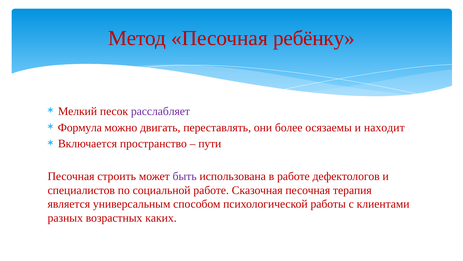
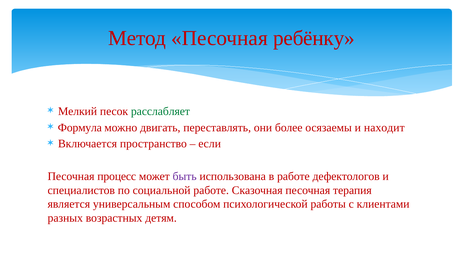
расслабляет colour: purple -> green (160, 111)
пути: пути -> если (210, 143)
строить: строить -> процесс (117, 176)
каких: каких -> детям (161, 218)
